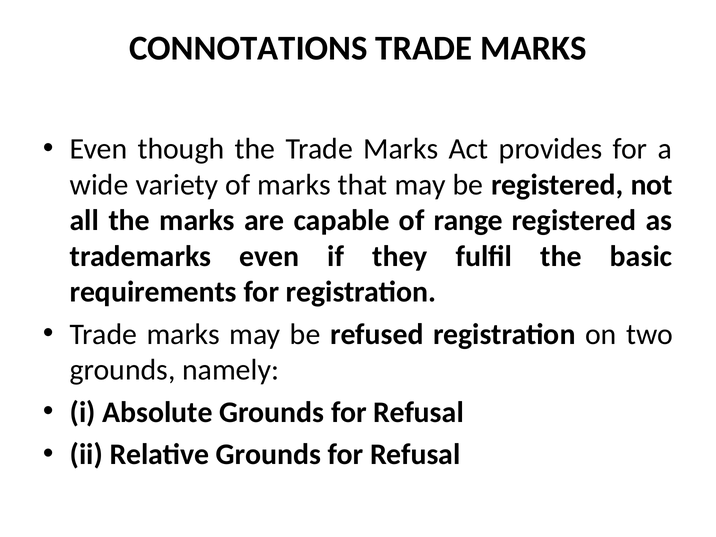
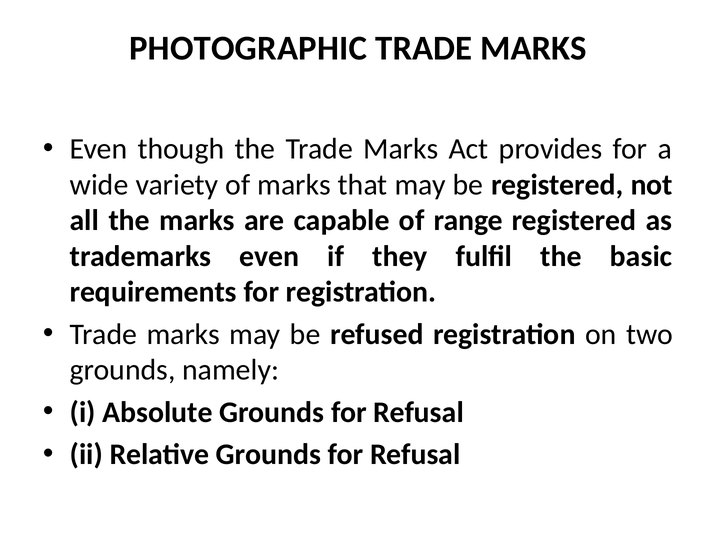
CONNOTATIONS: CONNOTATIONS -> PHOTOGRAPHIC (248, 48)
